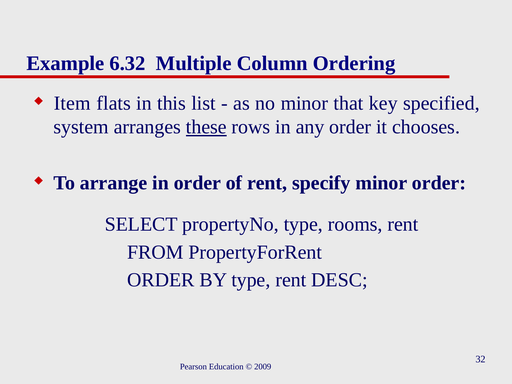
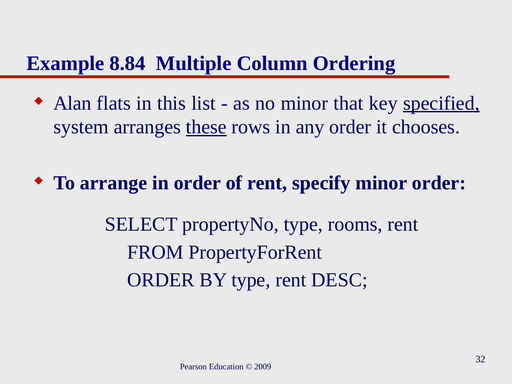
6.32: 6.32 -> 8.84 (128, 63)
Item: Item -> Alan (72, 103)
specified underline: none -> present (441, 103)
